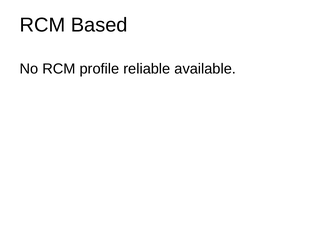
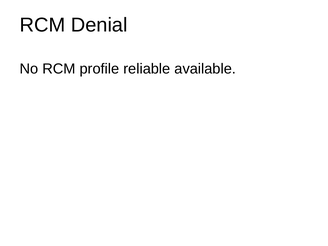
Based: Based -> Denial (99, 25)
